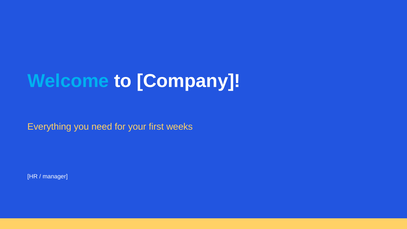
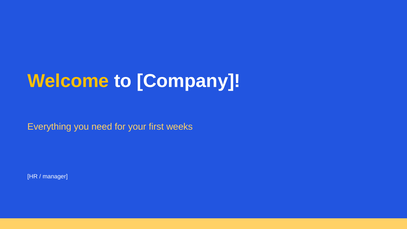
Welcome colour: light blue -> yellow (68, 81)
